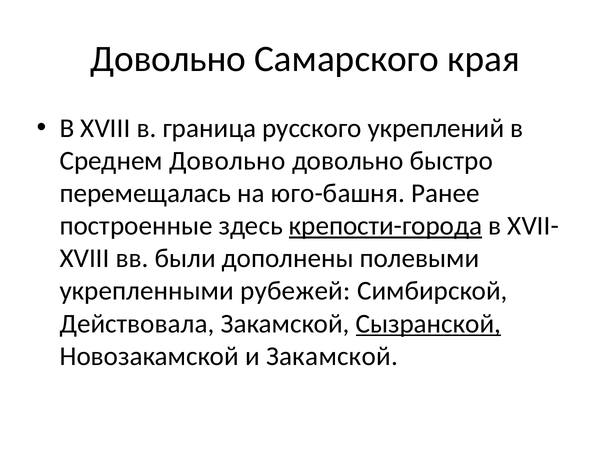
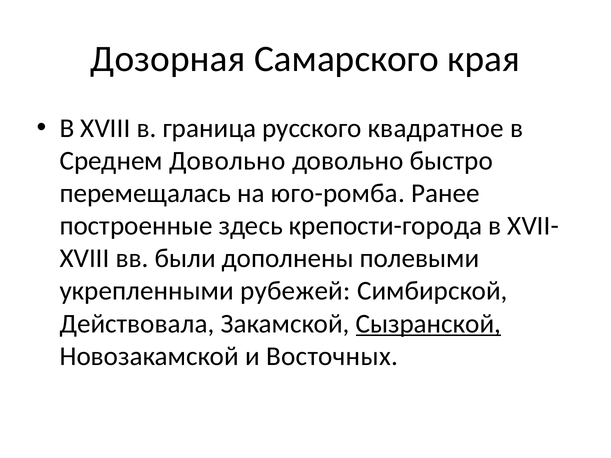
Довольно: Довольно -> Дозорная (168, 59)
укреплений: укреплений -> квадратное (436, 128)
юго-башня: юго-башня -> юго-ромба (338, 193)
крепости-города underline: present -> none (386, 226)
и Закамской: Закамской -> Восточных (332, 356)
